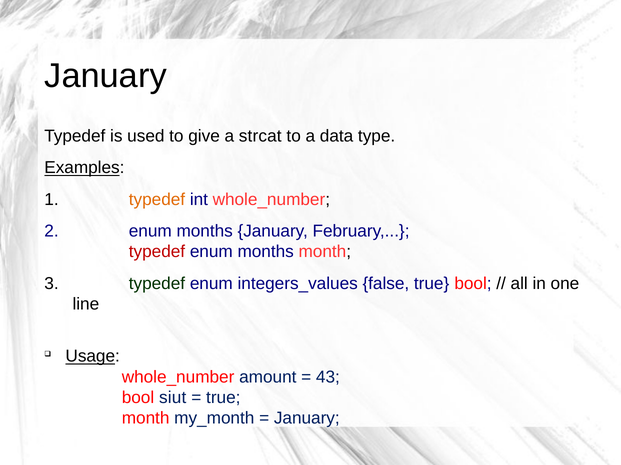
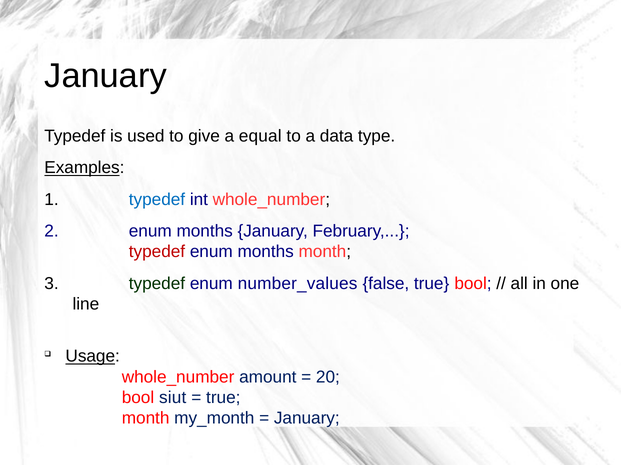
strcat: strcat -> equal (260, 136)
typedef colour: orange -> blue (157, 200)
integers_values: integers_values -> number_values (298, 284)
43: 43 -> 20 (328, 377)
